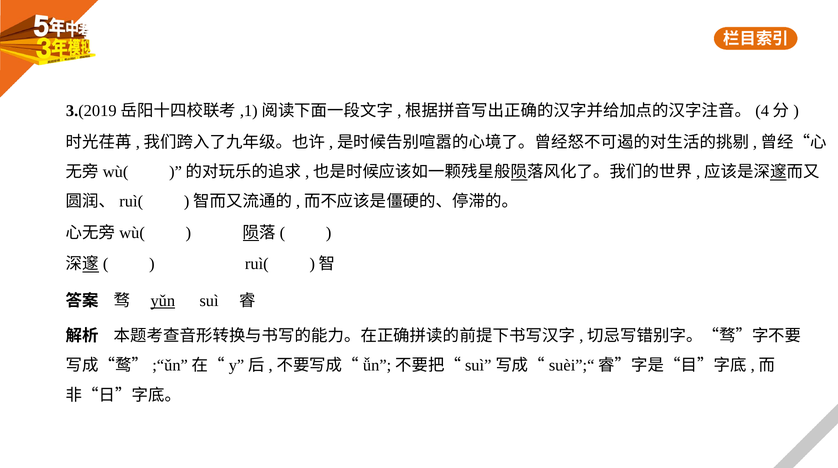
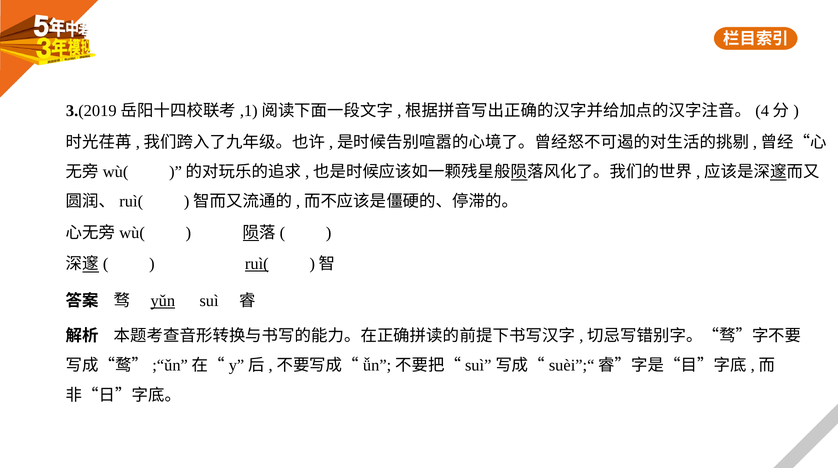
ruì( underline: none -> present (257, 264)
